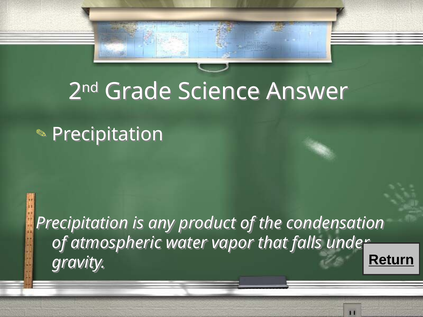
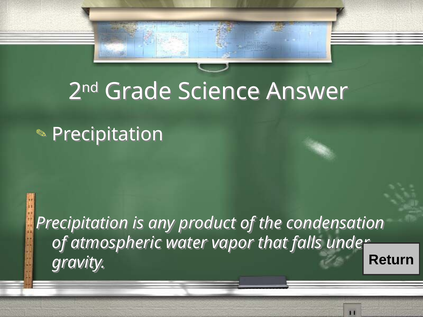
Return underline: present -> none (391, 260)
